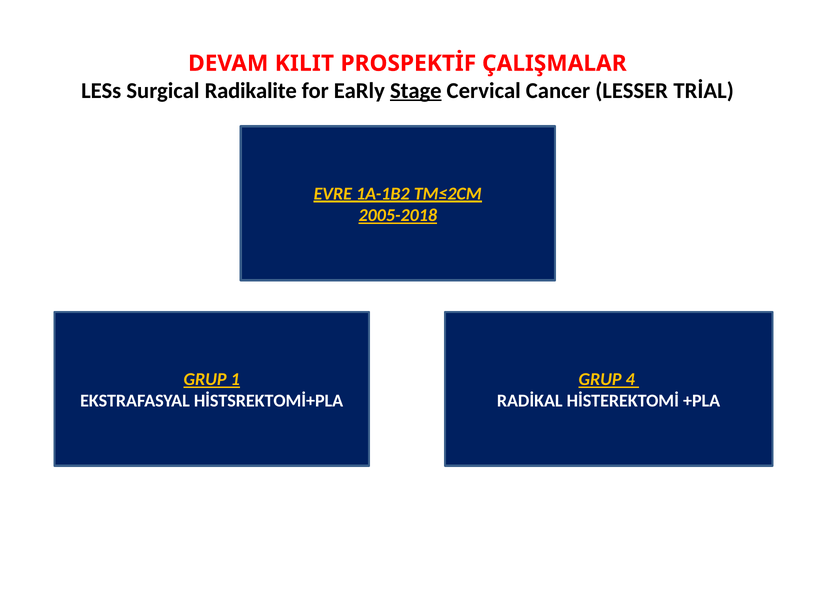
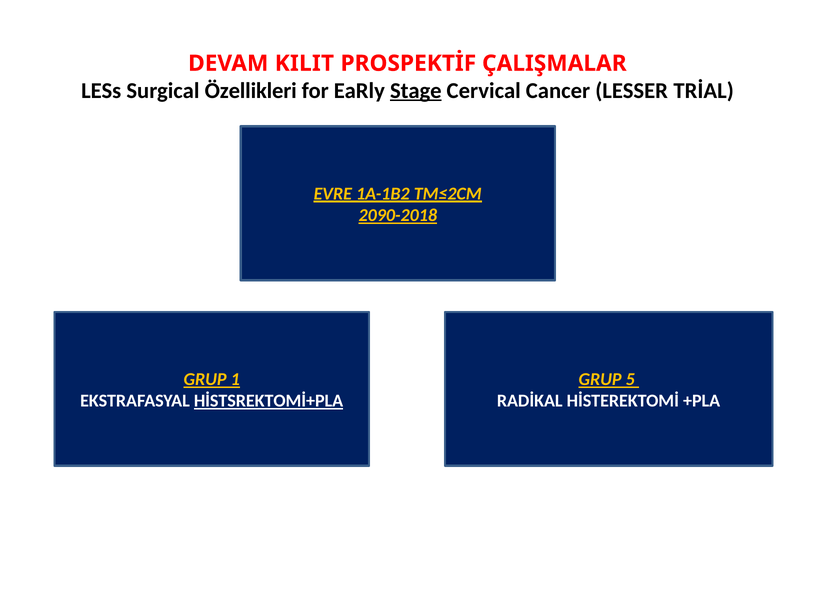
Radikalite: Radikalite -> Özellikleri (251, 91)
2005-2018: 2005-2018 -> 2090-2018 (398, 215)
4: 4 -> 5 (630, 379)
HİSTSREKTOMİ+PLA underline: none -> present (269, 401)
